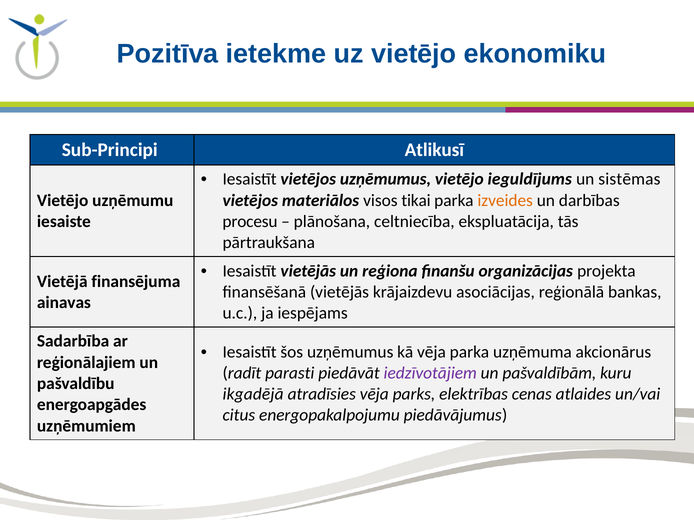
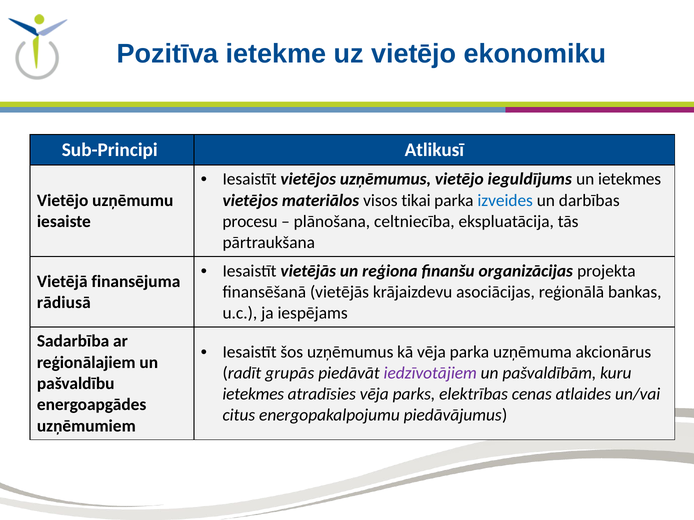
un sistēmas: sistēmas -> ietekmes (630, 179)
izveides colour: orange -> blue (505, 201)
ainavas: ainavas -> rādiusā (64, 303)
parasti: parasti -> grupās (290, 373)
ikgadējā: ikgadējā -> ietekmes (253, 394)
